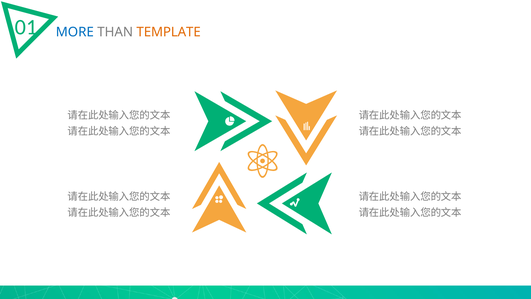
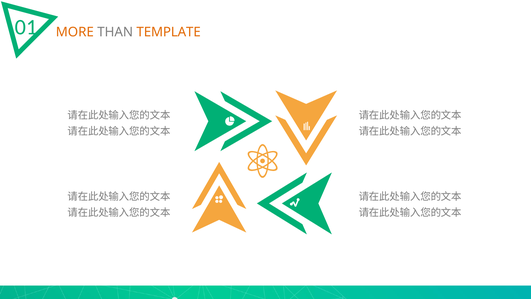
MORE colour: blue -> orange (75, 32)
